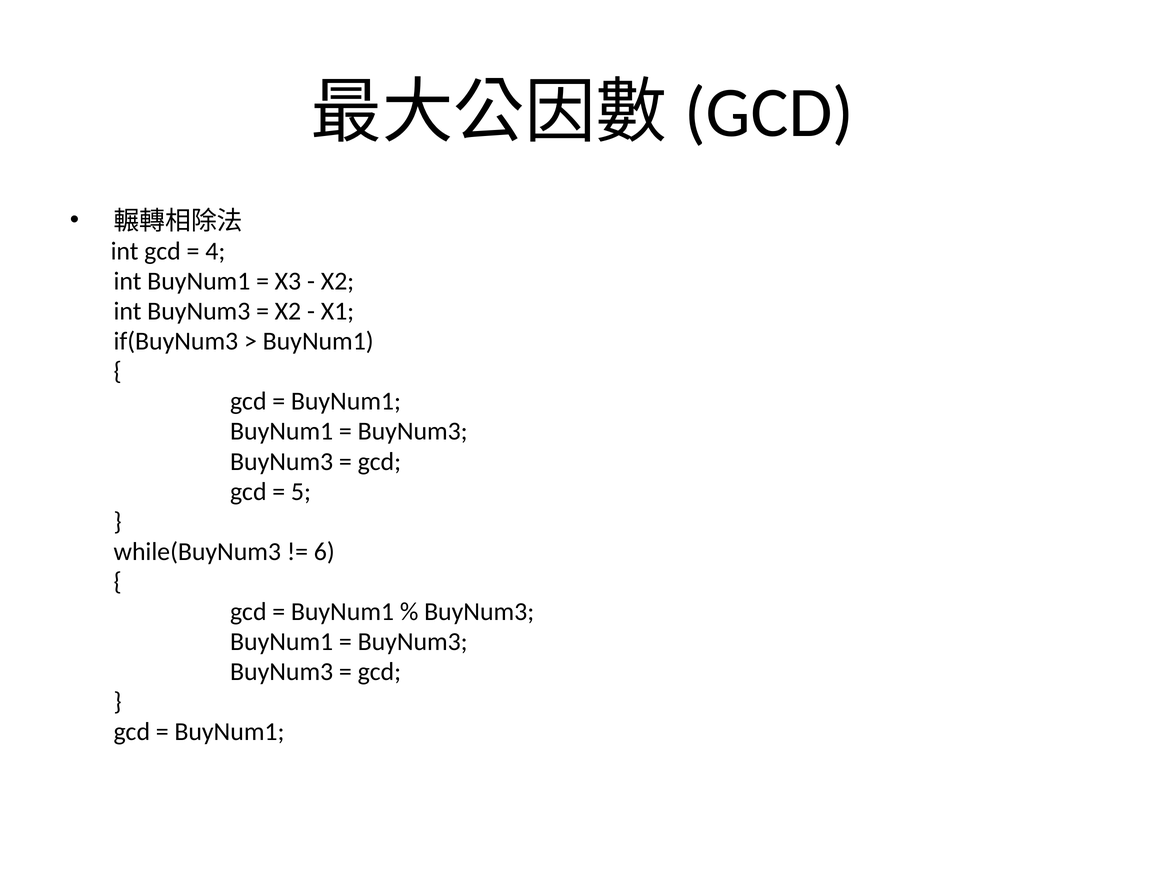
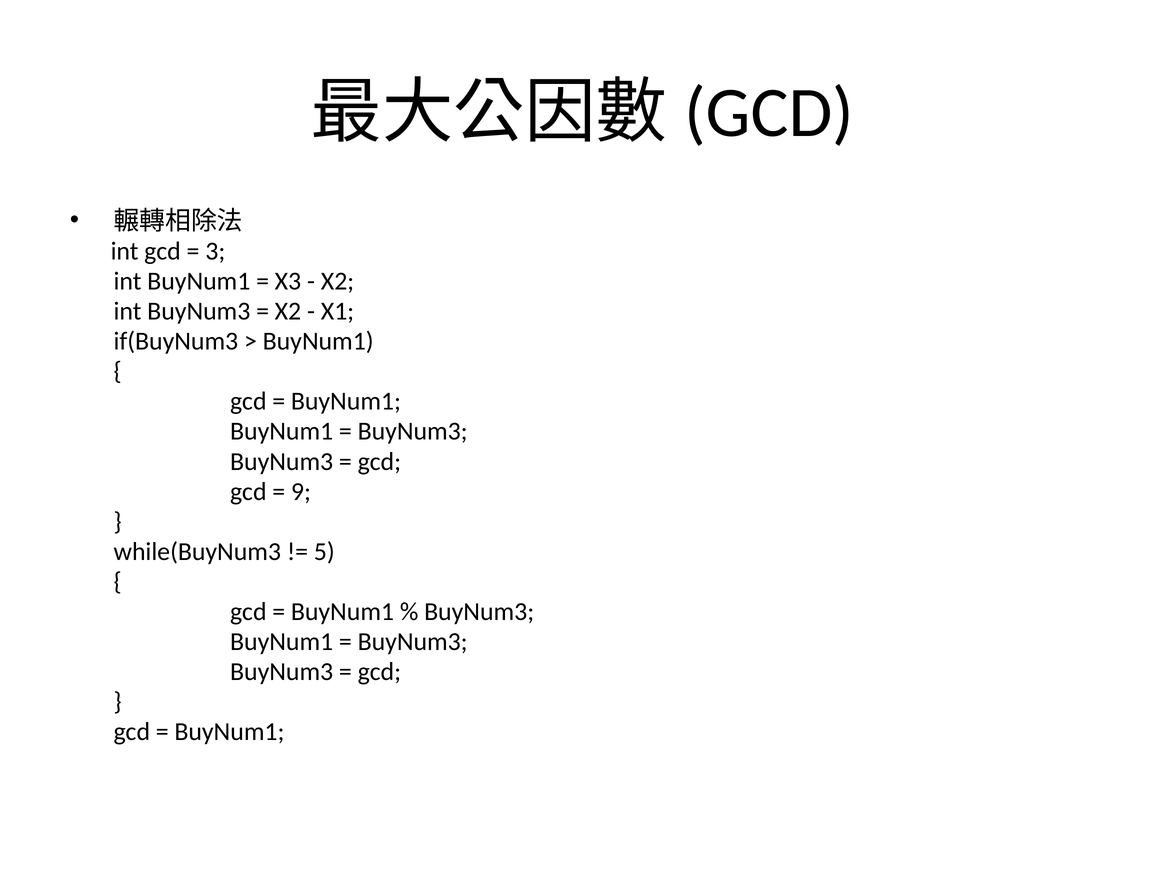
4: 4 -> 3 (215, 251)
5: 5 -> 9 (301, 491)
6: 6 -> 5 (324, 551)
